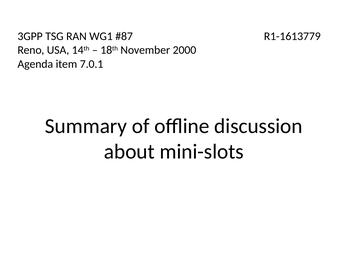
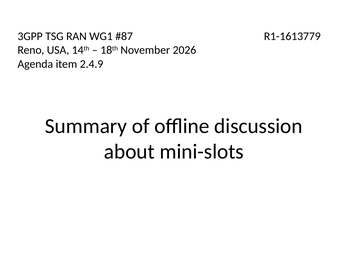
2000: 2000 -> 2026 (184, 50)
7.0.1: 7.0.1 -> 2.4.9 (92, 64)
